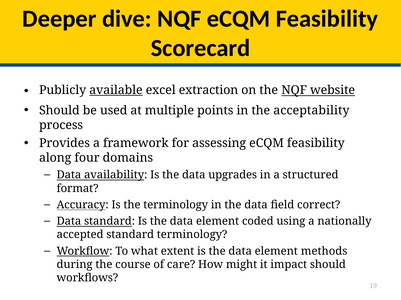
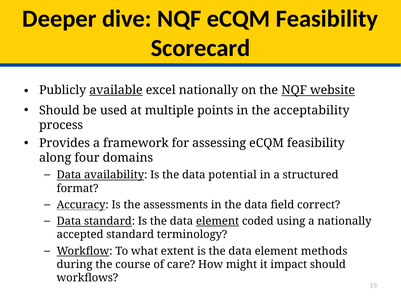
excel extraction: extraction -> nationally (208, 90)
upgrades: upgrades -> potential (233, 175)
the terminology: terminology -> assessments (176, 205)
element underline: none -> present (218, 222)
